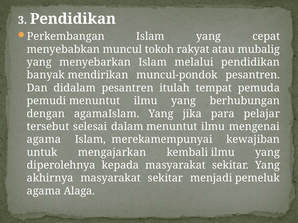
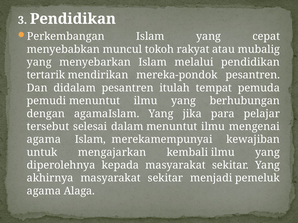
banyak: banyak -> tertarik (46, 75)
muncul-pondok: muncul-pondok -> mereka-pondok (177, 75)
